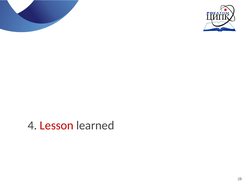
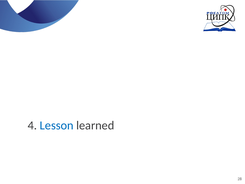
Lesson colour: red -> blue (57, 125)
